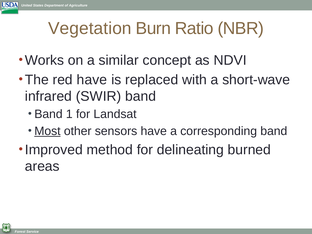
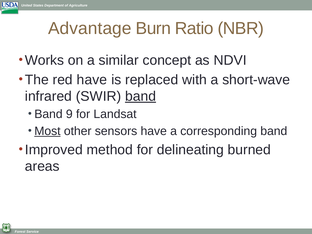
Vegetation: Vegetation -> Advantage (90, 29)
band underline: none -> present (141, 96)
1: 1 -> 9 (69, 114)
